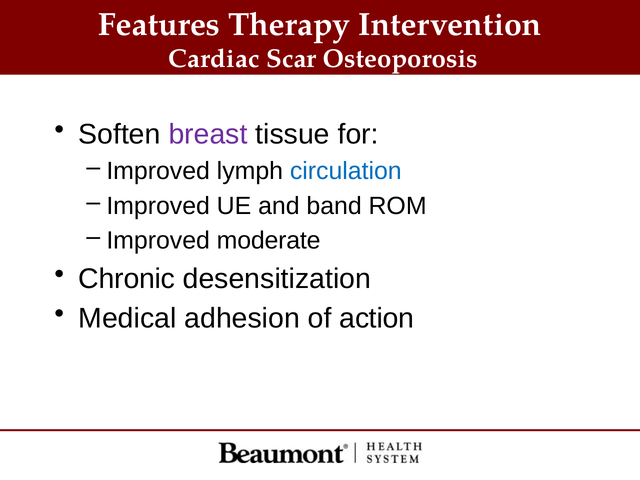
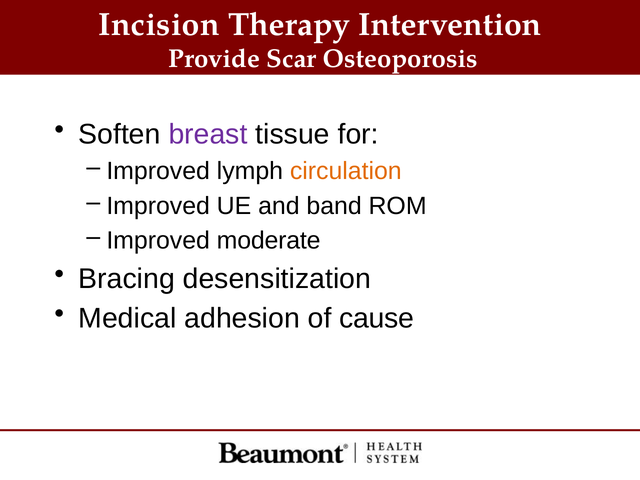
Features: Features -> Incision (159, 25)
Cardiac: Cardiac -> Provide (214, 59)
circulation colour: blue -> orange (346, 171)
Chronic: Chronic -> Bracing (127, 279)
action: action -> cause (377, 319)
